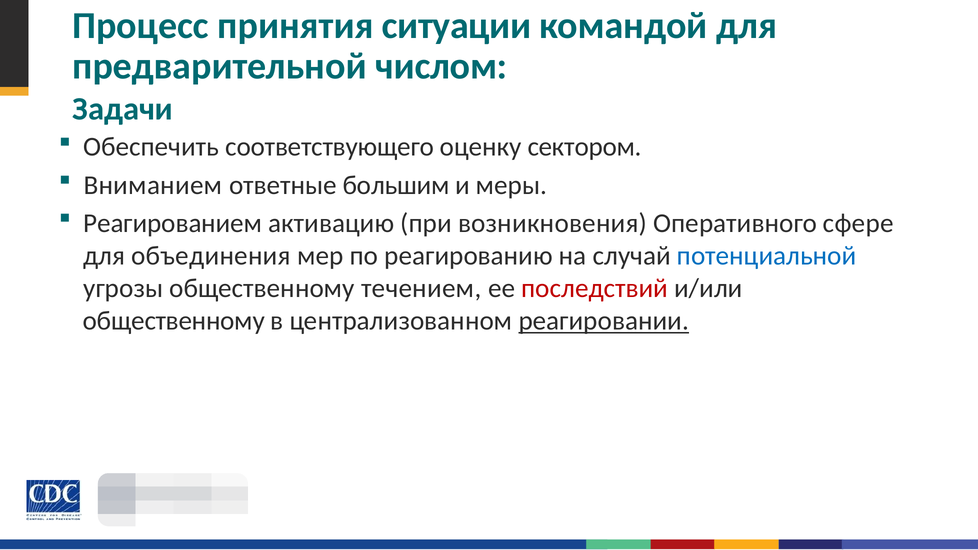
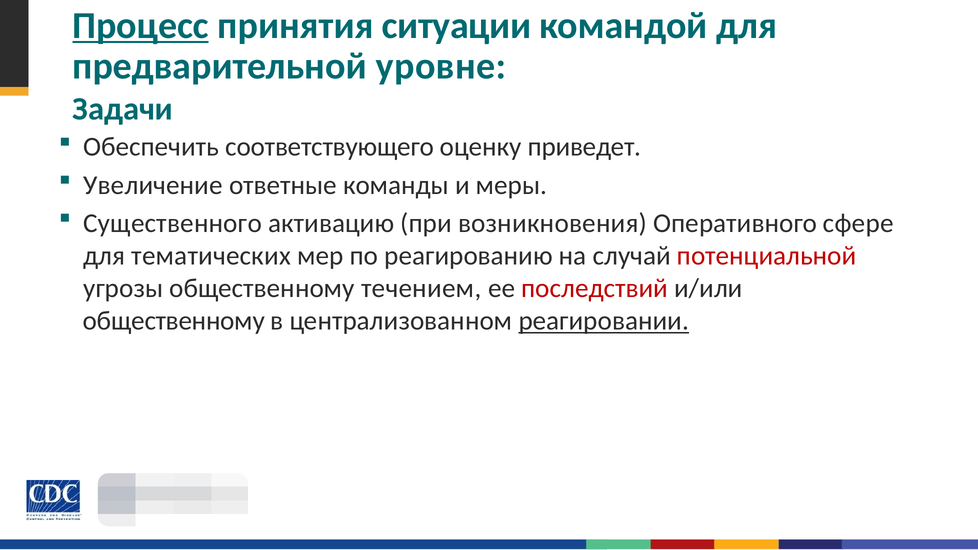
Процесс underline: none -> present (141, 26)
числом: числом -> уровне (441, 66)
сектором: сектором -> приведет (585, 147)
Вниманием: Вниманием -> Увеличение (153, 185)
большим: большим -> команды (396, 185)
Реагированием: Реагированием -> Существенного (173, 223)
объединения: объединения -> тематических (211, 256)
потенциальной colour: blue -> red (767, 256)
